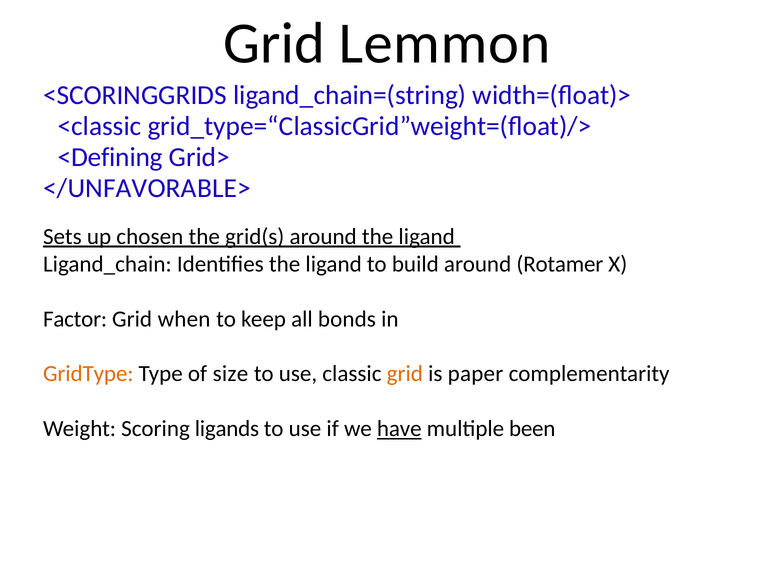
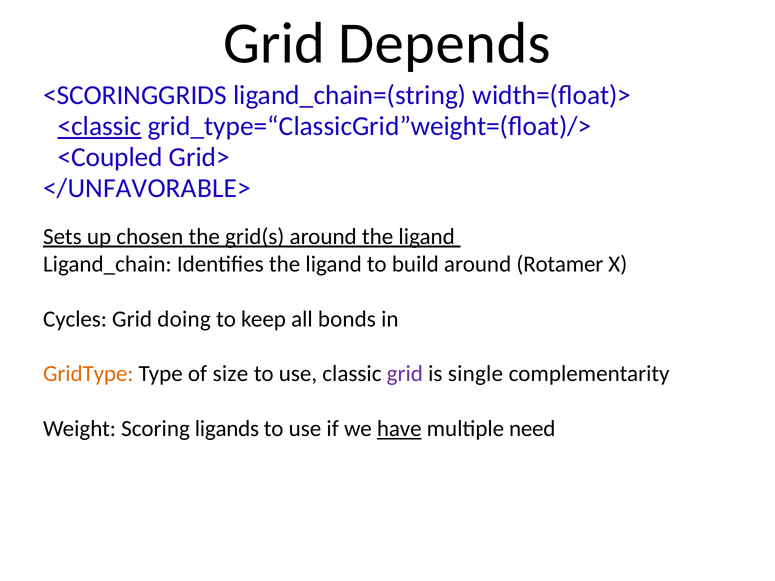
Lemmon: Lemmon -> Depends (444, 43)
<classic underline: none -> present (99, 126)
<Defining: <Defining -> <Coupled (110, 157)
Factor: Factor -> Cycles (75, 319)
when: when -> doing (184, 319)
grid colour: orange -> purple (405, 374)
paper: paper -> single (476, 374)
been: been -> need (532, 429)
